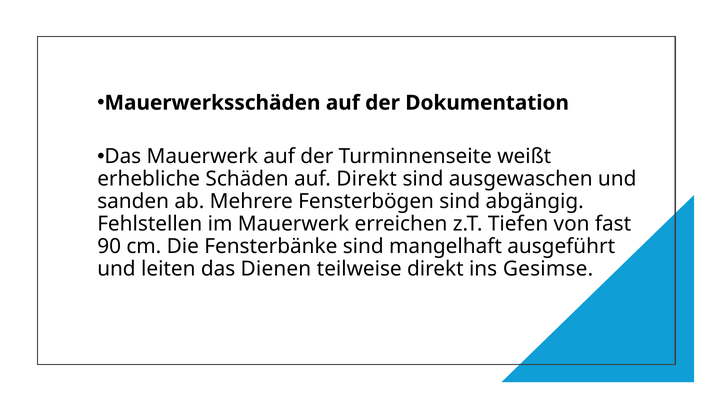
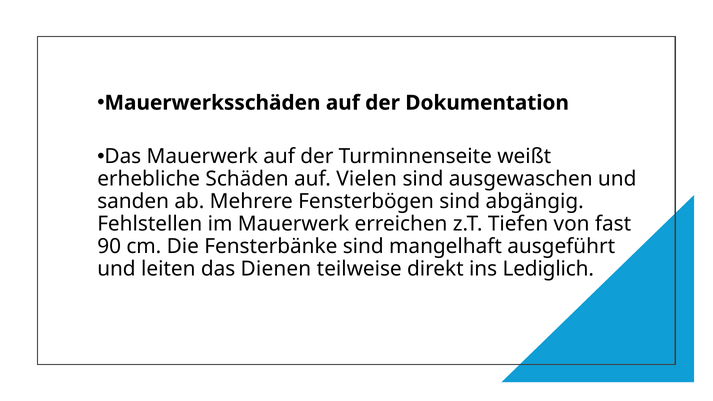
auf Direkt: Direkt -> Vielen (367, 179)
Gesimse: Gesimse -> Lediglich (548, 269)
